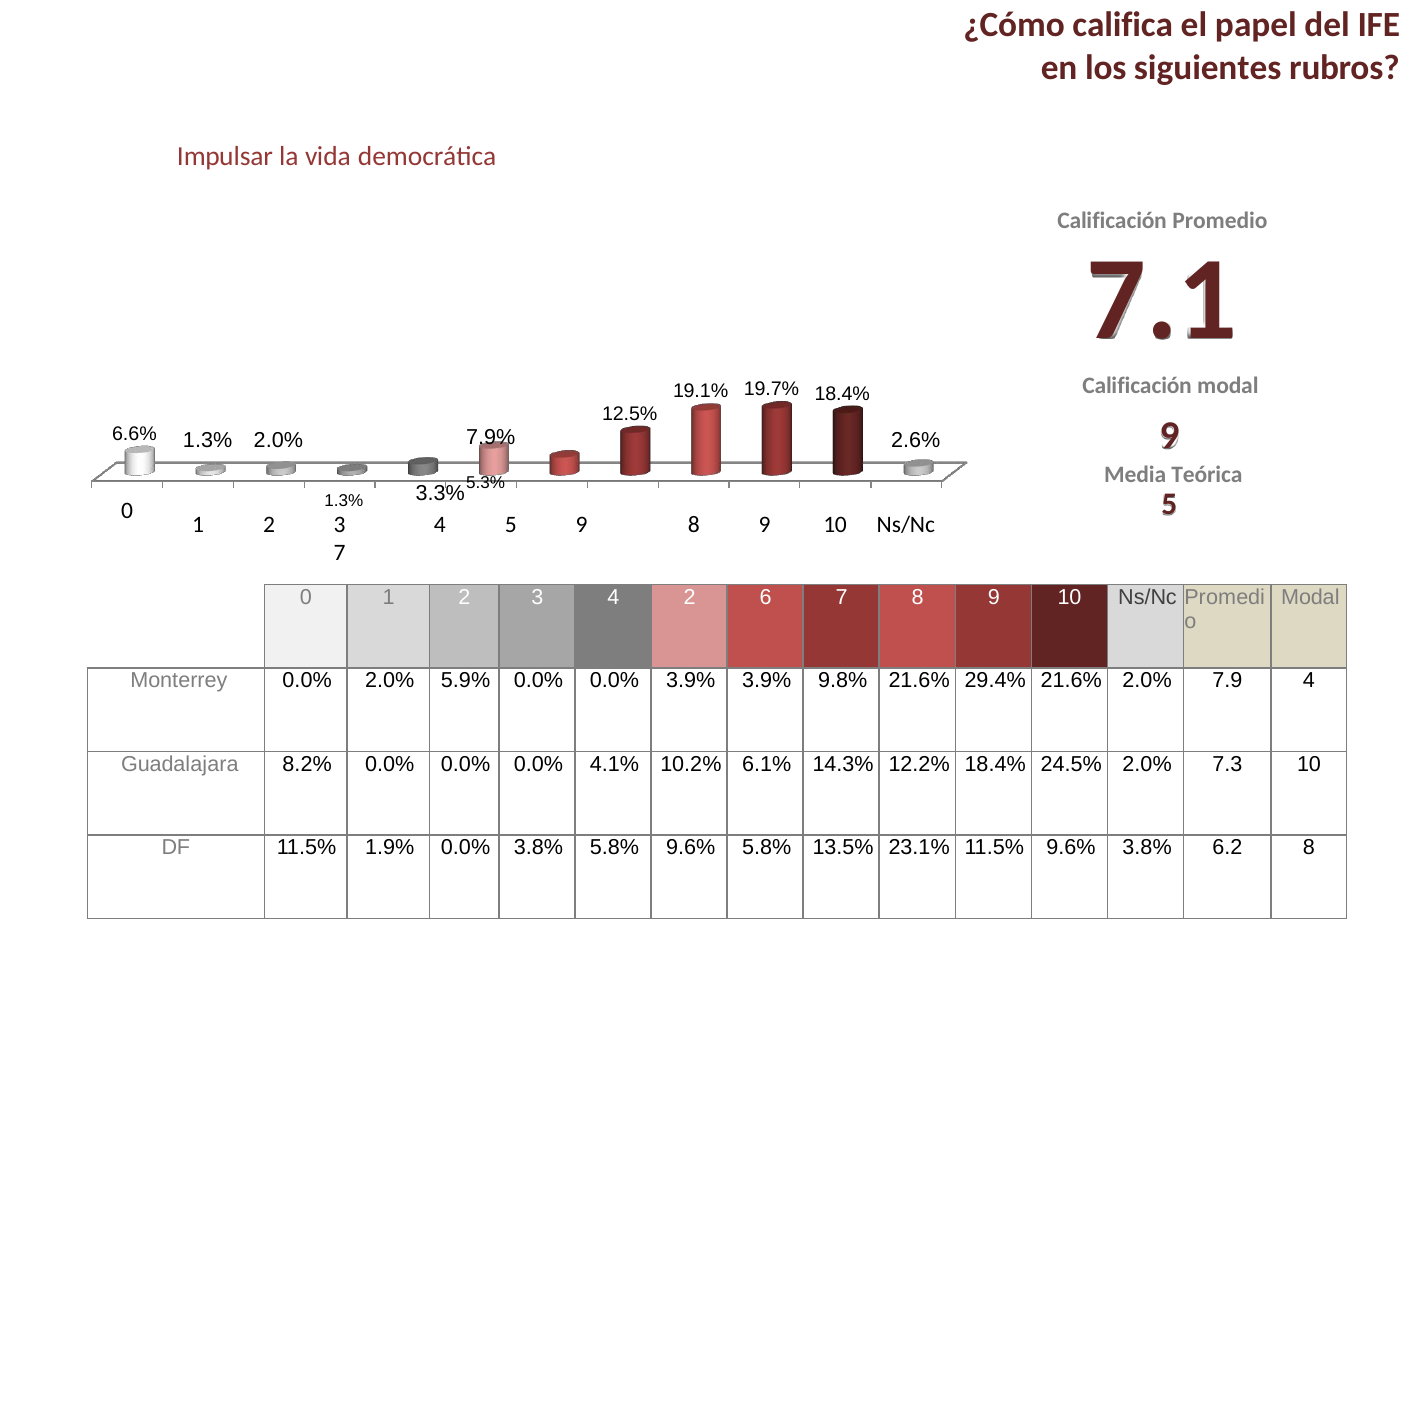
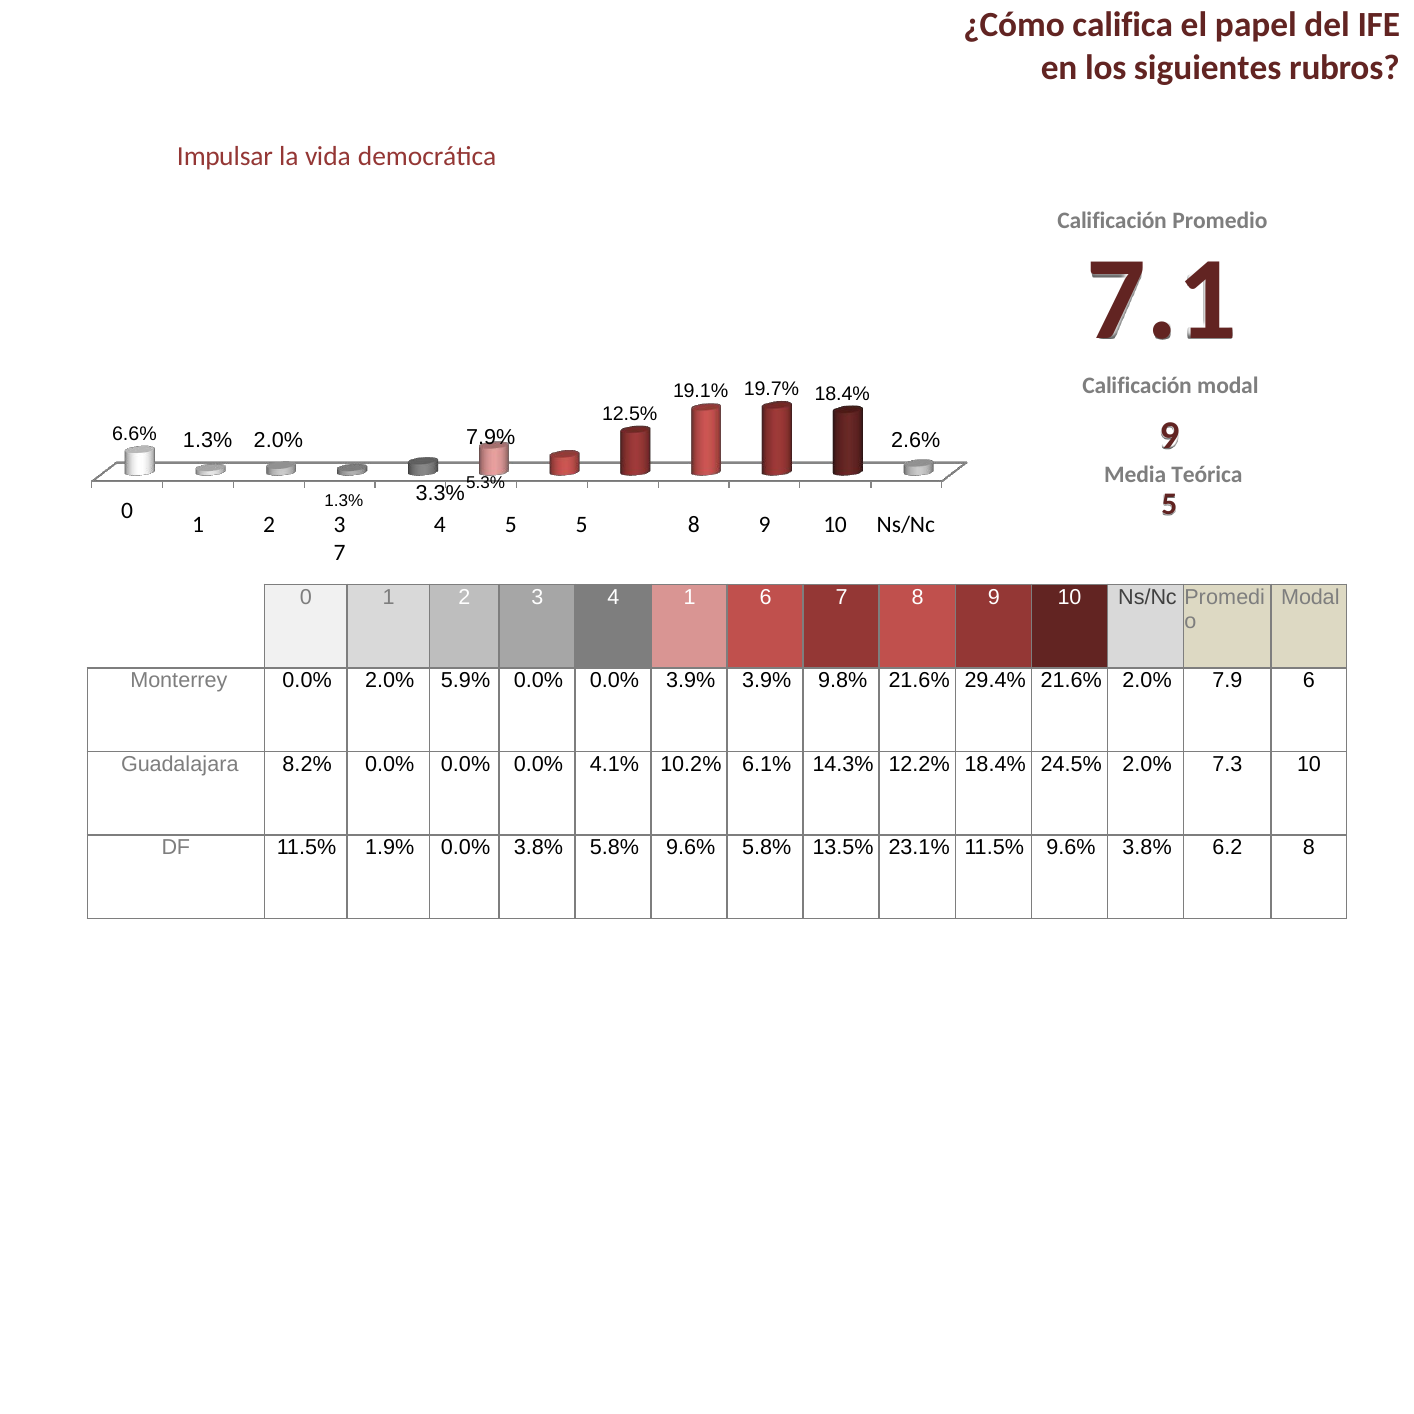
5 9: 9 -> 5 (582, 524)
4 2: 2 -> 1 (690, 597)
7.9 4: 4 -> 6 (1309, 680)
